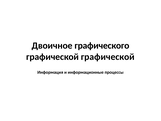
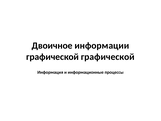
графического: графического -> информации (102, 45)
